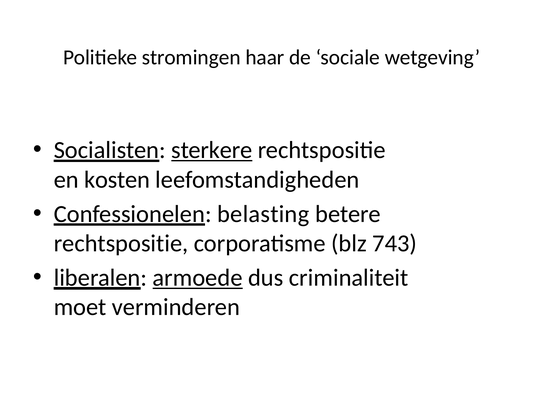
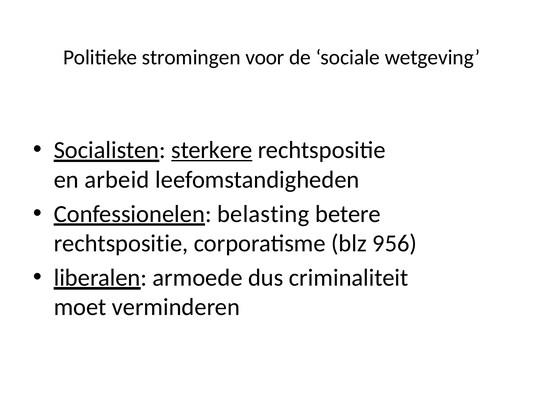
haar: haar -> voor (265, 57)
kosten: kosten -> arbeid (117, 179)
743: 743 -> 956 (395, 243)
armoede underline: present -> none (198, 277)
